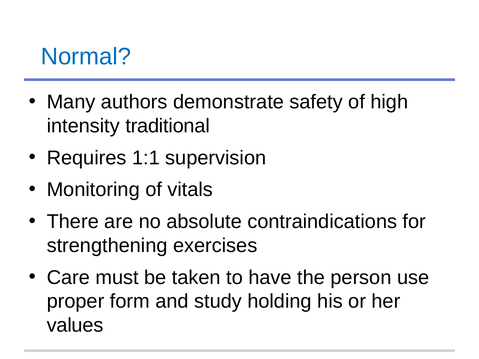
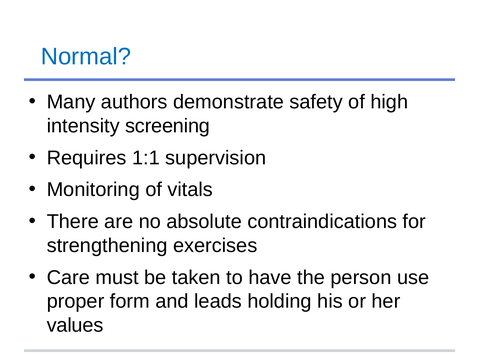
traditional: traditional -> screening (168, 126)
study: study -> leads (218, 302)
